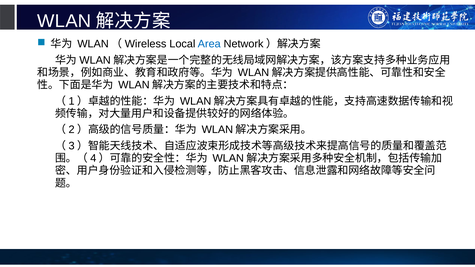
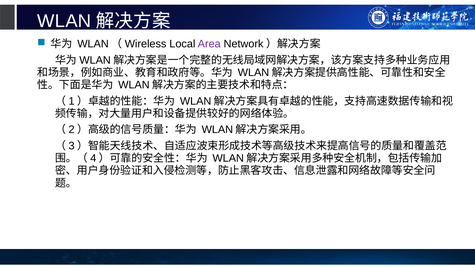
Area colour: blue -> purple (209, 44)
